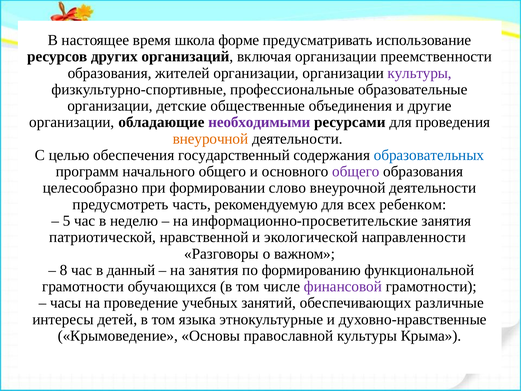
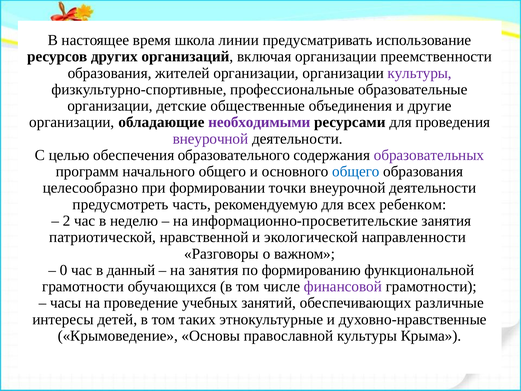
форме: форме -> линии (239, 40)
внеурочной colour: orange -> purple (211, 139)
государственный: государственный -> образовательного (234, 155)
образовательных colour: blue -> purple (429, 155)
общего colour: purple -> blue (356, 171)
слово: слово -> точки (288, 188)
5: 5 -> 2 (67, 221)
8: 8 -> 0 (64, 270)
языка: языка -> таких (197, 319)
